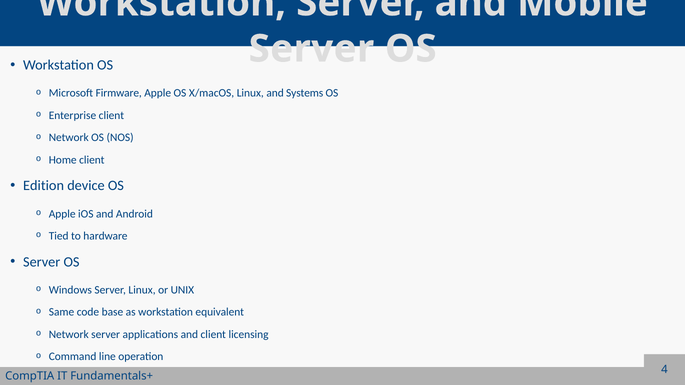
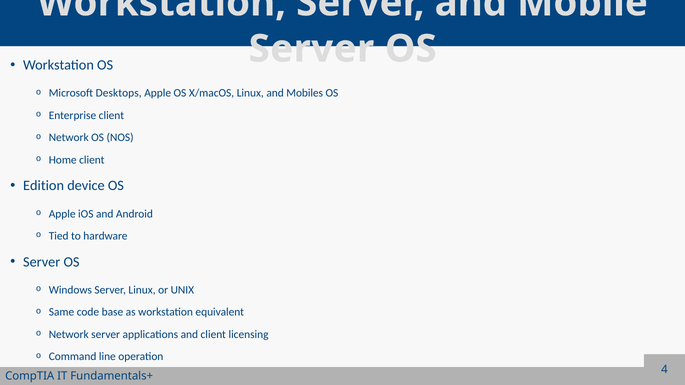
Firmware: Firmware -> Desktops (119, 93)
Systems: Systems -> Mobiles (305, 93)
